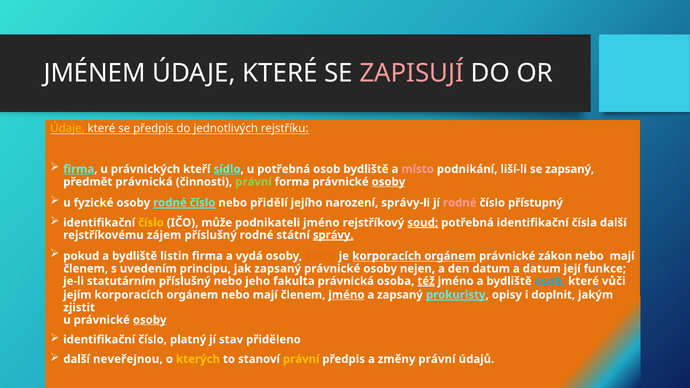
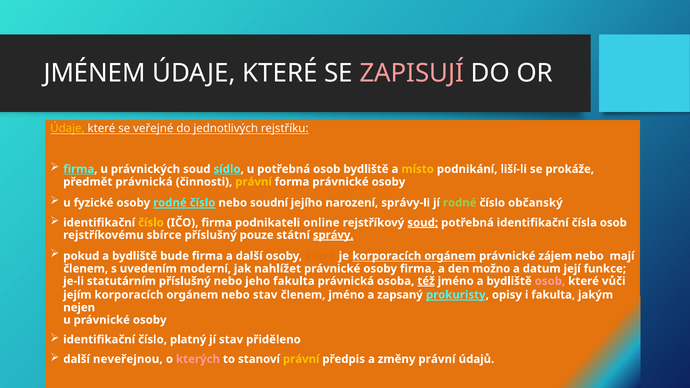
se předpis: předpis -> veřejné (153, 129)
právnických kteří: kteří -> soud (197, 169)
místo colour: pink -> yellow (418, 169)
se zapsaný: zapsaný -> prokáže (570, 169)
právní colour: light green -> yellow (253, 182)
osoby underline: present -> none (388, 182)
přidělí: přidělí -> soudní (269, 203)
rodné colour: pink -> light green (460, 203)
přístupný: přístupný -> občanský (535, 203)
IČO může: může -> firma (217, 223)
podnikateli jméno: jméno -> online (321, 223)
čísla další: další -> osob (613, 223)
zájem: zájem -> sbírce (164, 235)
příslušný rodné: rodné -> pouze (257, 235)
listin: listin -> bude (175, 256)
a vydá: vydá -> další (249, 256)
zákon: zákon -> zájem (555, 256)
principu: principu -> moderní (205, 269)
jak zapsaný: zapsaný -> nahlížet (278, 269)
osoby nejen: nejen -> firma (417, 269)
den datum: datum -> možno (491, 269)
osob colour: light blue -> pink (550, 281)
orgánem nebo mají: mají -> stav (265, 295)
jméno underline: present -> none (346, 295)
i doplnit: doplnit -> fakulta (553, 295)
zjistit: zjistit -> nejen (79, 308)
osoby underline: present -> none (150, 320)
kterých colour: yellow -> pink (198, 359)
